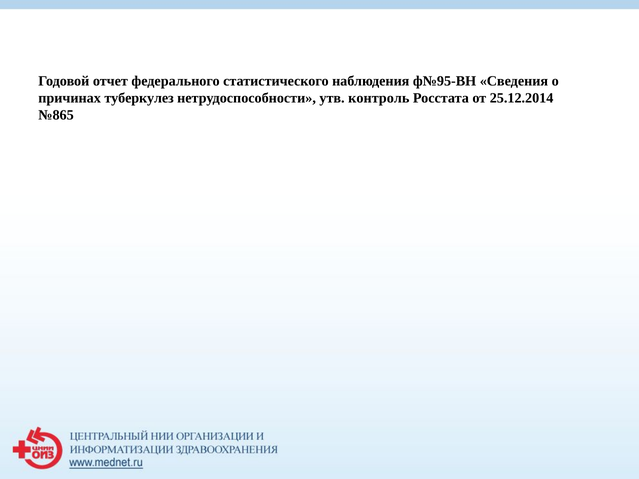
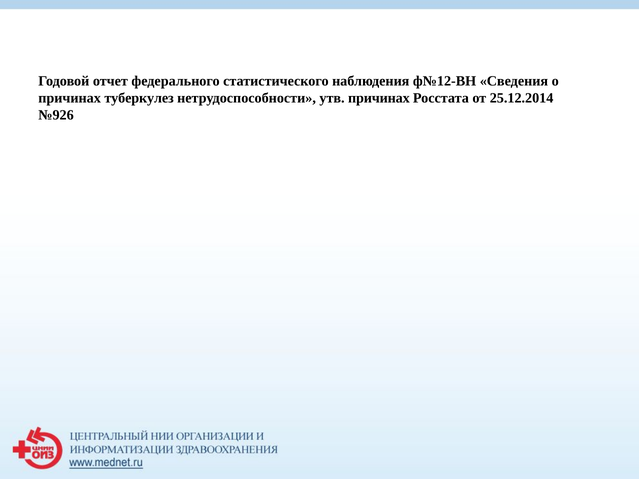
ф№95-ВН: ф№95-ВН -> ф№12-ВН (445, 81)
утв контроль: контроль -> причинах (379, 98)
№865: №865 -> №926 (56, 115)
